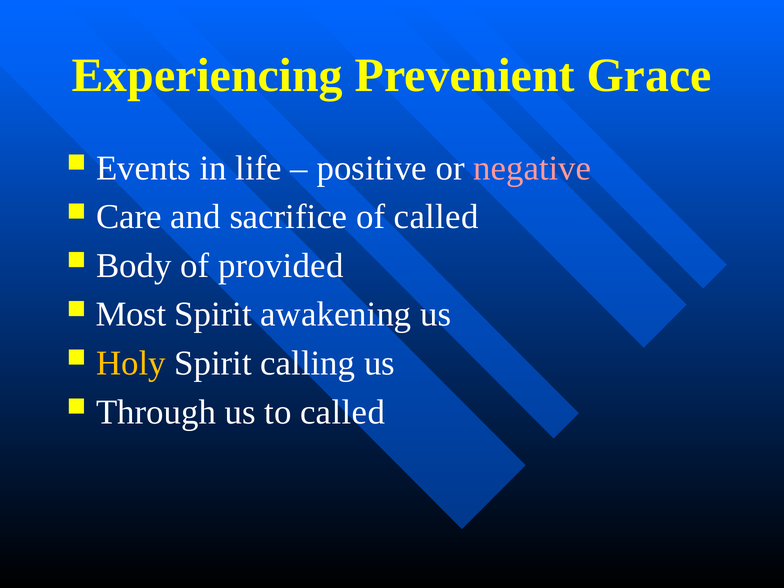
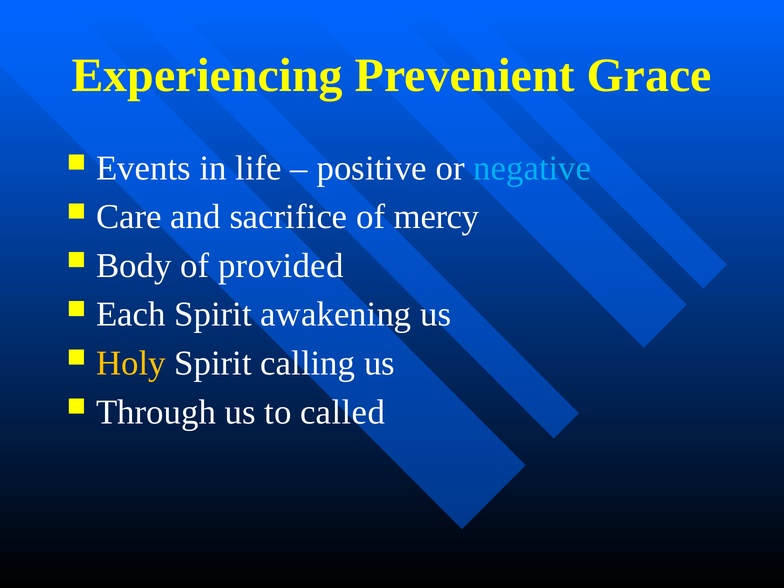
negative colour: pink -> light blue (532, 168)
of called: called -> mercy (437, 217)
Most: Most -> Each (131, 314)
